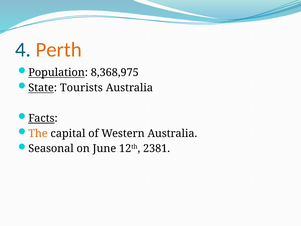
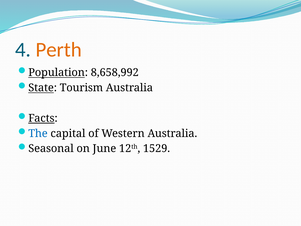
8,368,975: 8,368,975 -> 8,658,992 (115, 72)
Tourists: Tourists -> Tourism (81, 88)
The colour: orange -> blue (38, 133)
2381: 2381 -> 1529 (157, 148)
